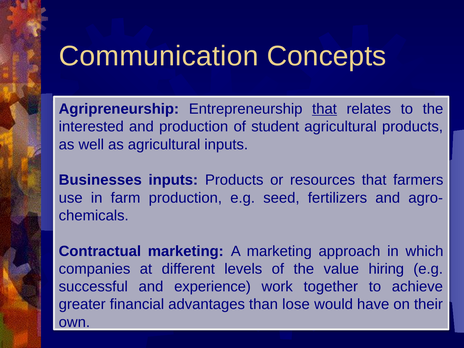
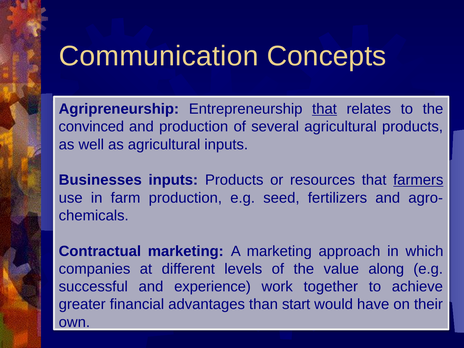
interested: interested -> convinced (91, 127)
student: student -> several (275, 127)
farmers underline: none -> present (418, 180)
hiring: hiring -> along (386, 269)
lose: lose -> start (296, 304)
